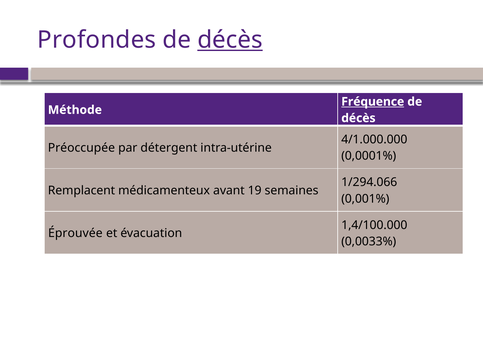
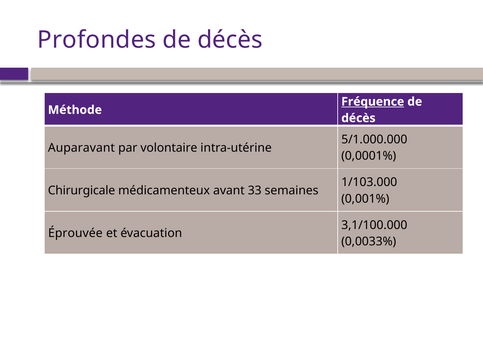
décès underline: present -> none (230, 40)
4/1.000.000: 4/1.000.000 -> 5/1.000.000 (374, 139)
Préoccupée: Préoccupée -> Auparavant (81, 147)
détergent: détergent -> volontaire (169, 147)
1/294.066: 1/294.066 -> 1/103.000 (369, 182)
Remplacent: Remplacent -> Chirurgicale (82, 190)
19: 19 -> 33 (255, 190)
1,4/100.000: 1,4/100.000 -> 3,1/100.000 (374, 225)
